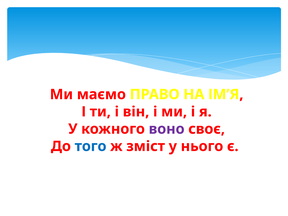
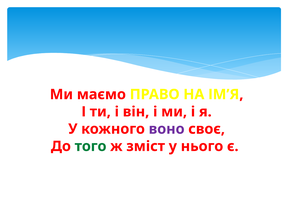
того colour: blue -> green (91, 146)
